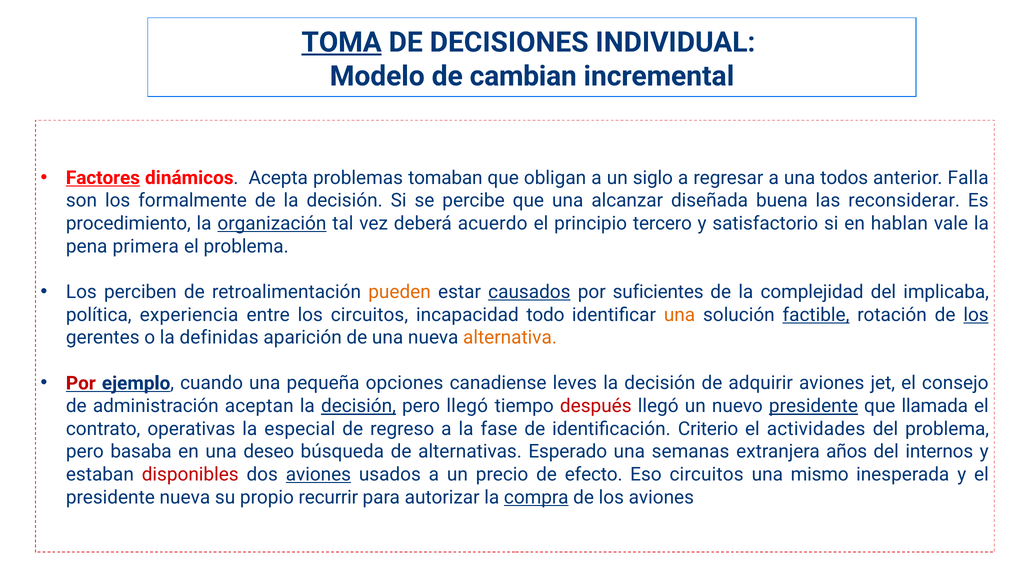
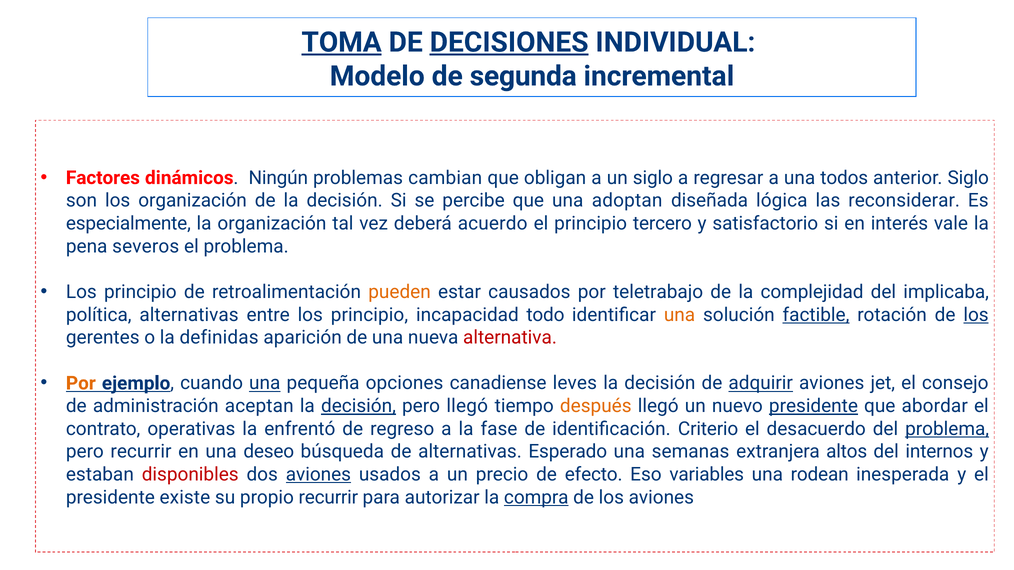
DECISIONES underline: none -> present (509, 42)
cambian: cambian -> segunda (523, 76)
Factores underline: present -> none (103, 178)
Acepta: Acepta -> Ningún (278, 178)
tomaban: tomaban -> cambian (445, 178)
anterior Falla: Falla -> Siglo (968, 178)
los formalmente: formalmente -> organización (193, 201)
alcanzar: alcanzar -> adoptan (627, 201)
buena: buena -> lógica (782, 201)
procedimiento: procedimiento -> especialmente (128, 224)
organización underline: present -> none (272, 224)
hablan: hablan -> interés (899, 224)
primera: primera -> severos (146, 246)
perciben: perciben -> principio (140, 292)
causados underline: present -> none (529, 292)
suficientes: suficientes -> teletrabajo (658, 292)
política experiencia: experiencia -> alternativas (189, 315)
entre los circuitos: circuitos -> principio (369, 315)
alternativa colour: orange -> red (510, 338)
Por colour: red -> orange (81, 383)
una underline: none -> present (265, 383)
adquirir underline: none -> present (761, 383)
después colour: red -> orange (596, 406)
llamada: llamada -> abordar (935, 406)
especial: especial -> enfrentó (300, 429)
actividades: actividades -> desacuerdo (816, 429)
problema underline: none -> present (947, 429)
pero basaba: basaba -> recurrir (141, 452)
años: años -> altos (847, 452)
Eso circuitos: circuitos -> variables (707, 475)
mismo: mismo -> rodean (820, 475)
presidente nueva: nueva -> existe (185, 498)
